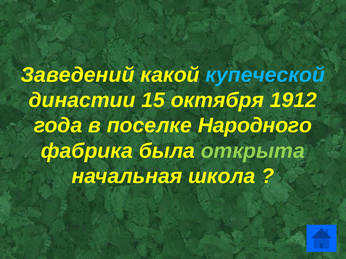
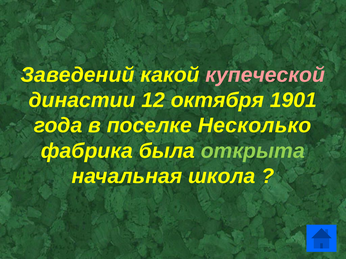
купеческой colour: light blue -> pink (265, 75)
15: 15 -> 12 (153, 100)
1912: 1912 -> 1901 (293, 100)
Народного: Народного -> Несколько (255, 126)
